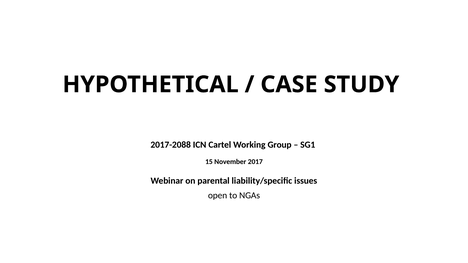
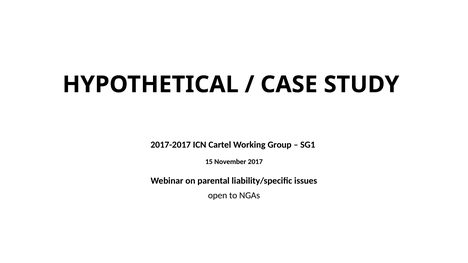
2017-2088: 2017-2088 -> 2017-2017 (171, 145)
